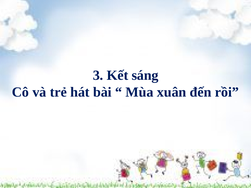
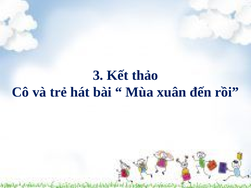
sáng: sáng -> thảo (145, 75)
